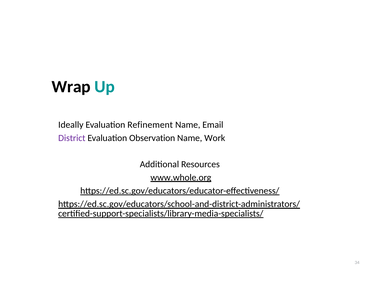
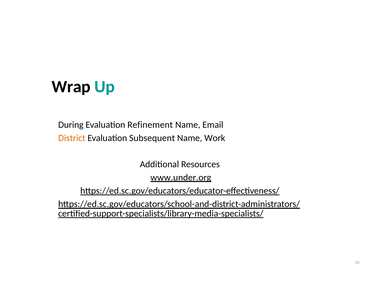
Ideally: Ideally -> During (71, 125)
District colour: purple -> orange (72, 138)
Observation: Observation -> Subsequent (152, 138)
www.whole.org: www.whole.org -> www.under.org (181, 177)
